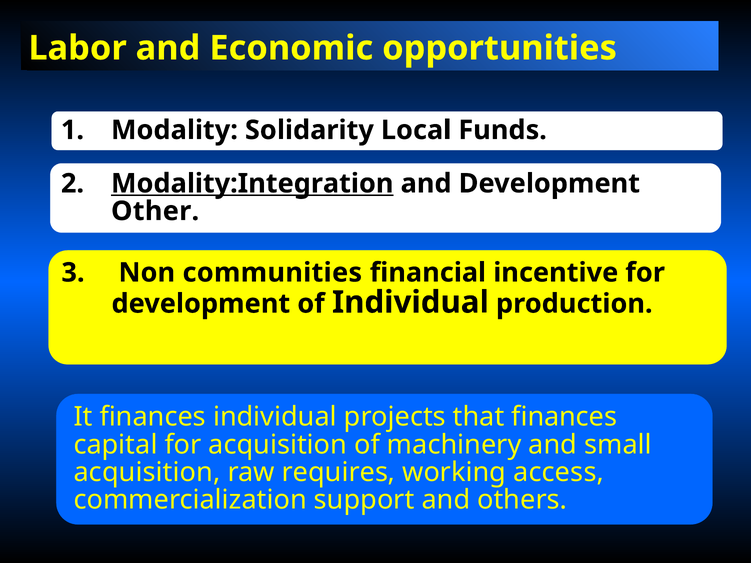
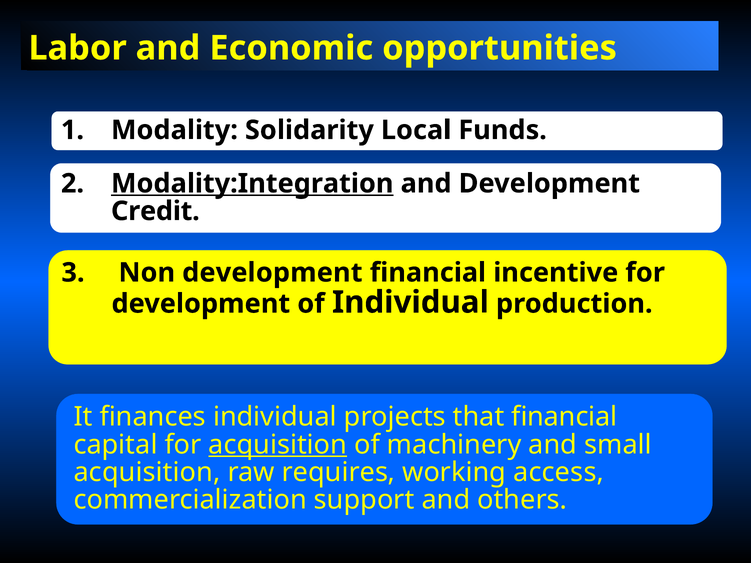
Other: Other -> Credit (155, 211)
Non communities: communities -> development (272, 273)
that finances: finances -> financial (564, 417)
acquisition underline: none -> present (278, 445)
